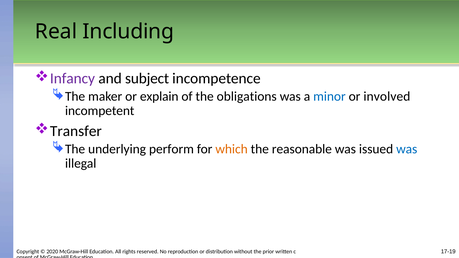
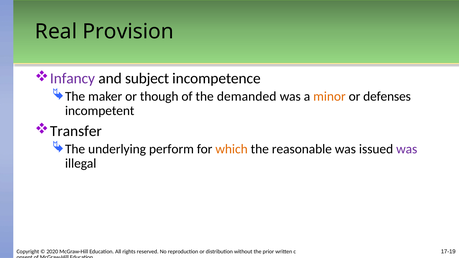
Including: Including -> Provision (128, 32)
explain: explain -> though (159, 97)
obligations: obligations -> demanded (247, 97)
minor colour: blue -> orange (329, 97)
involved: involved -> defenses (387, 97)
was colour: blue -> purple (407, 149)
